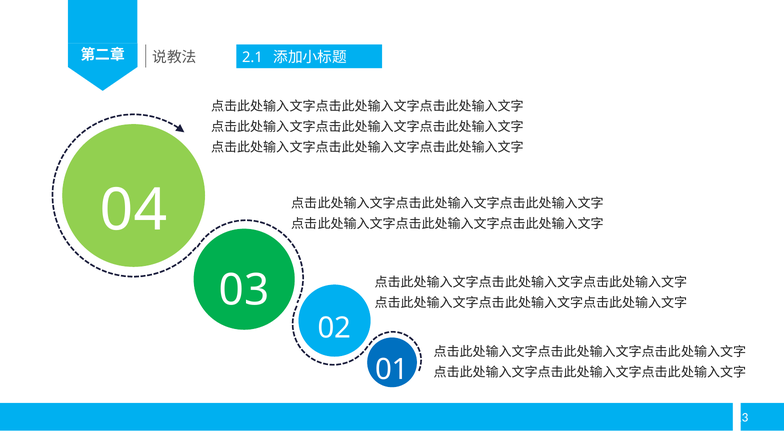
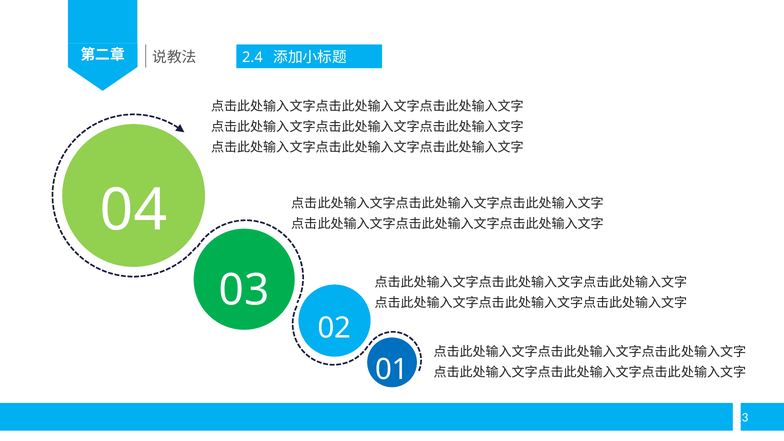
2.1: 2.1 -> 2.4 (252, 57)
